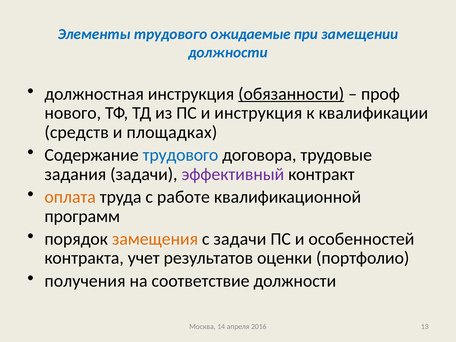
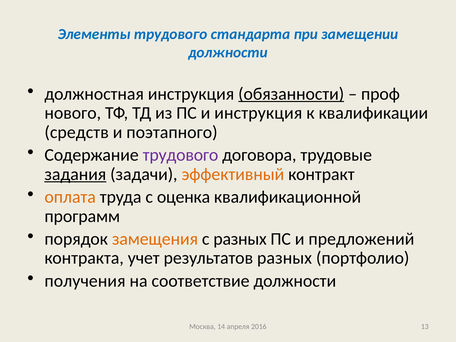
ожидаемые: ожидаемые -> стандарта (250, 34)
площадках: площадках -> поэтапного (172, 132)
трудового colour: blue -> purple (181, 155)
задания underline: none -> present (75, 174)
эффективный colour: purple -> orange (233, 174)
работе: работе -> оценка (184, 197)
с задачи: задачи -> разных (240, 239)
особенностей: особенностей -> предложений (361, 239)
результатов оценки: оценки -> разных (285, 258)
